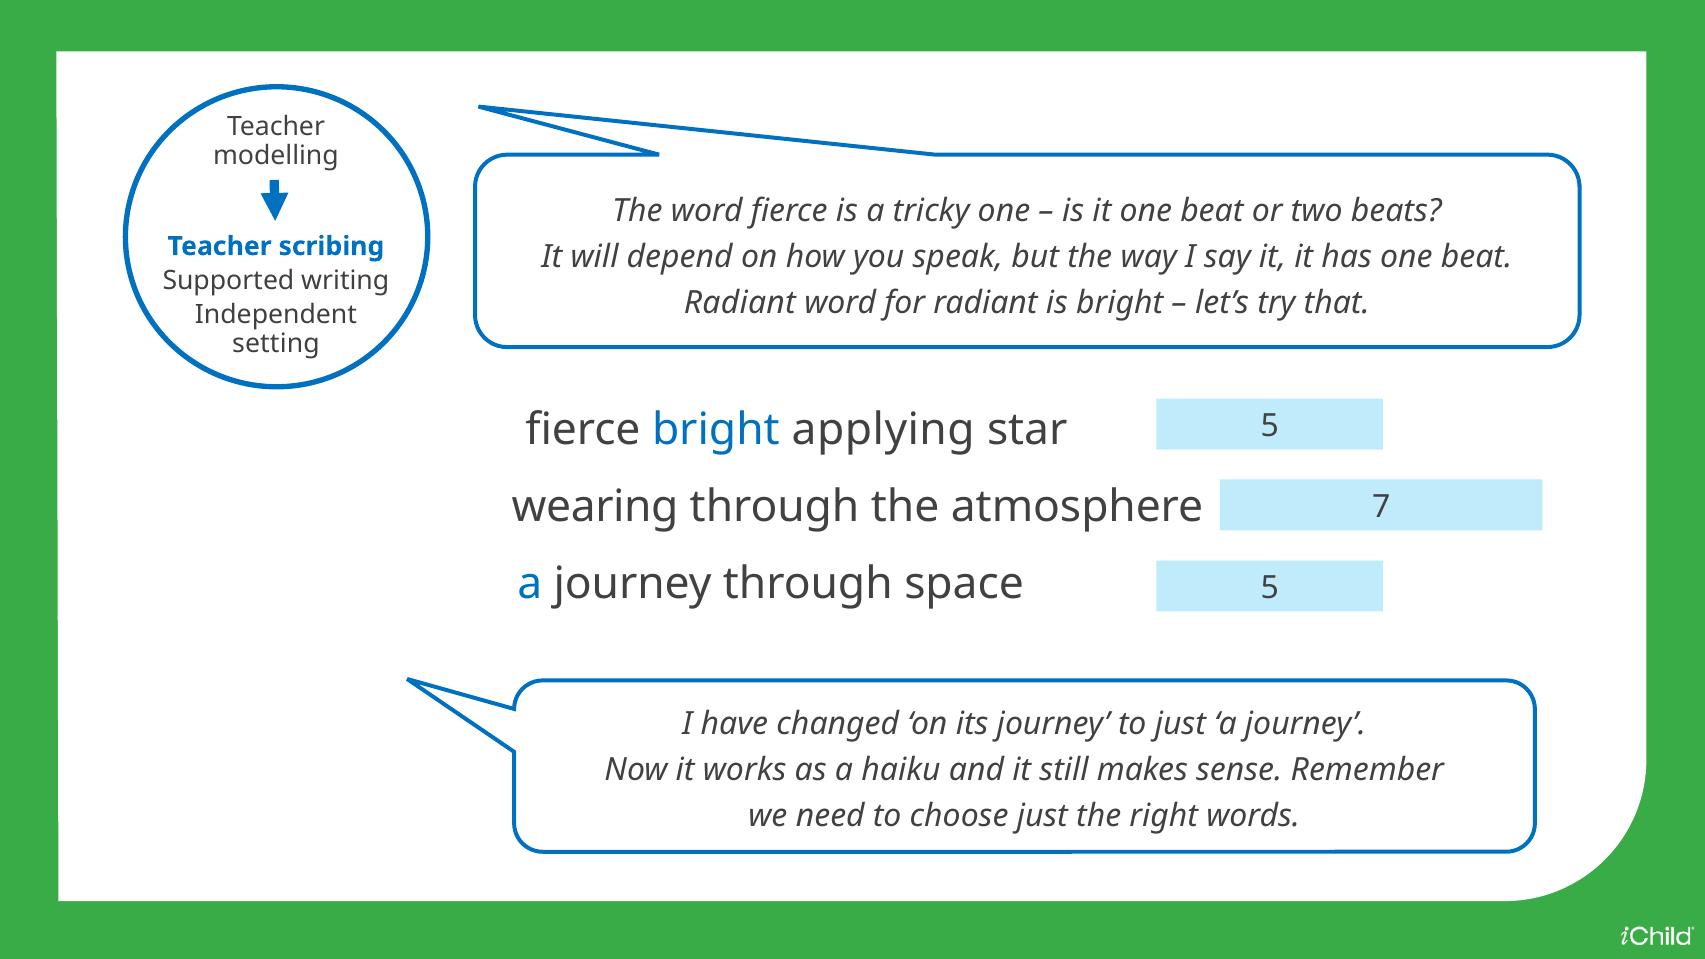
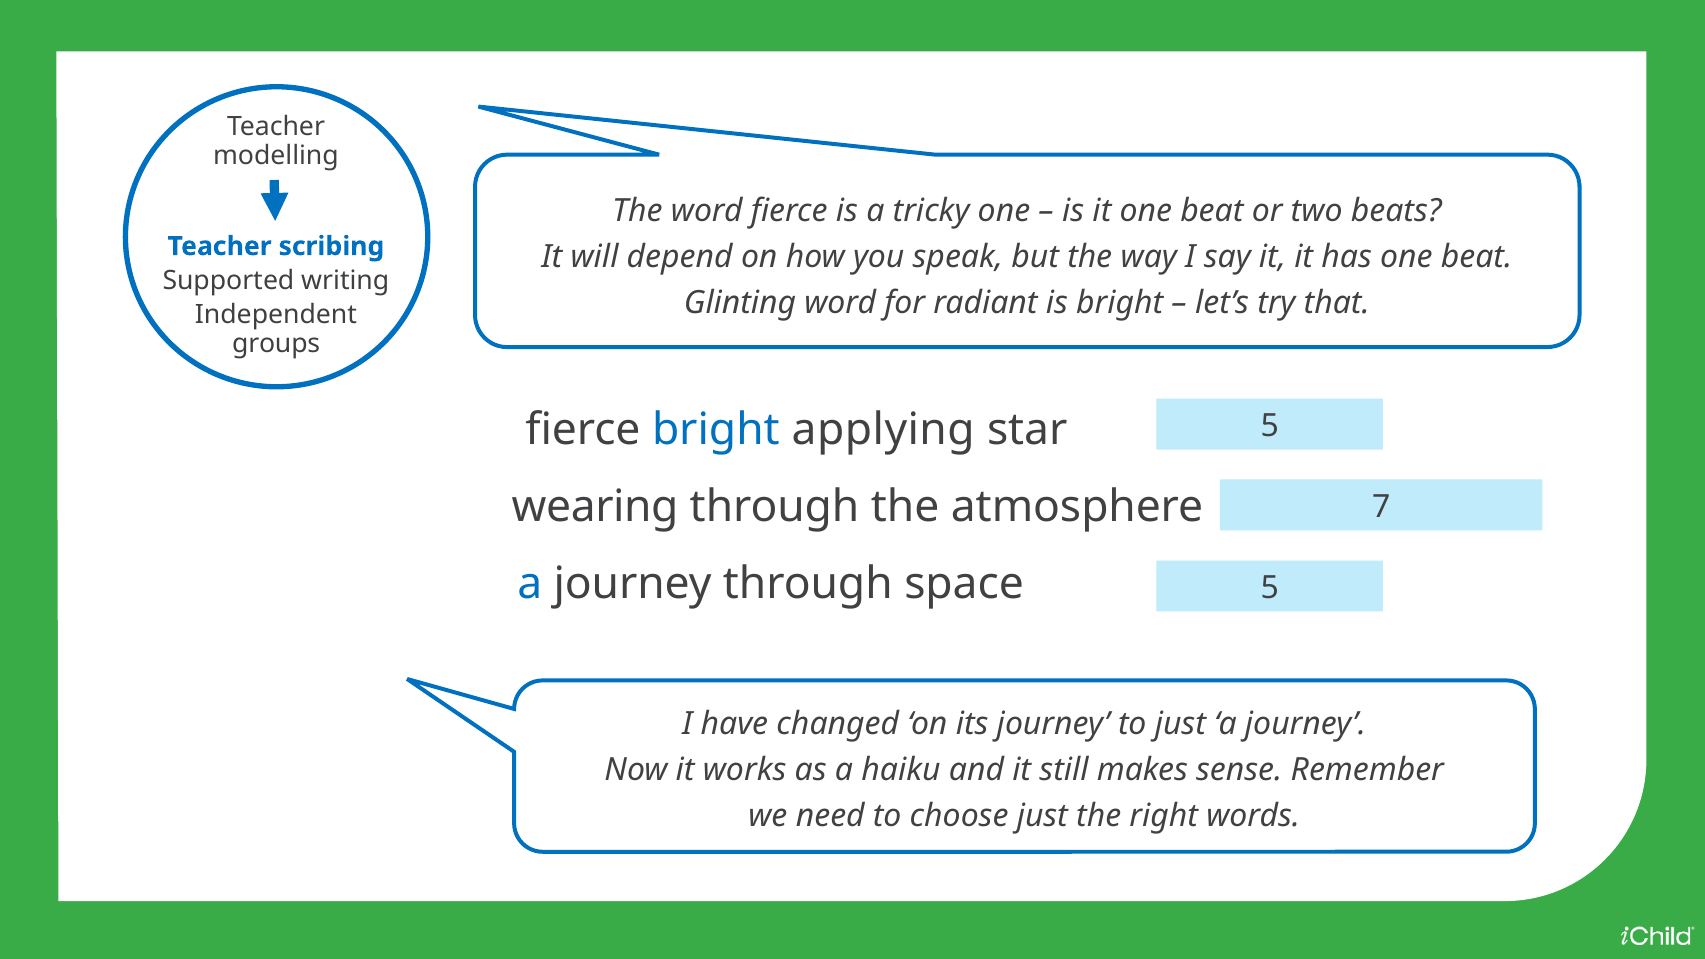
Radiant: Radiant -> Glinting (740, 303)
setting: setting -> groups (276, 343)
